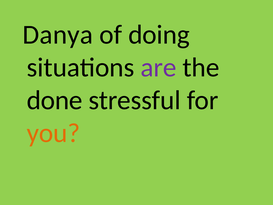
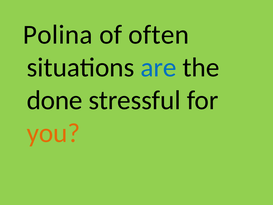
Danya: Danya -> Polina (58, 35)
doing: doing -> often (159, 35)
are colour: purple -> blue (159, 67)
